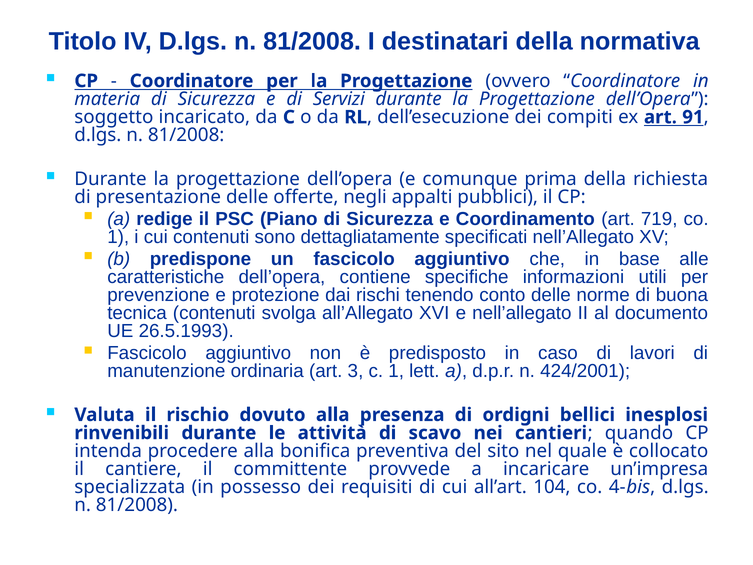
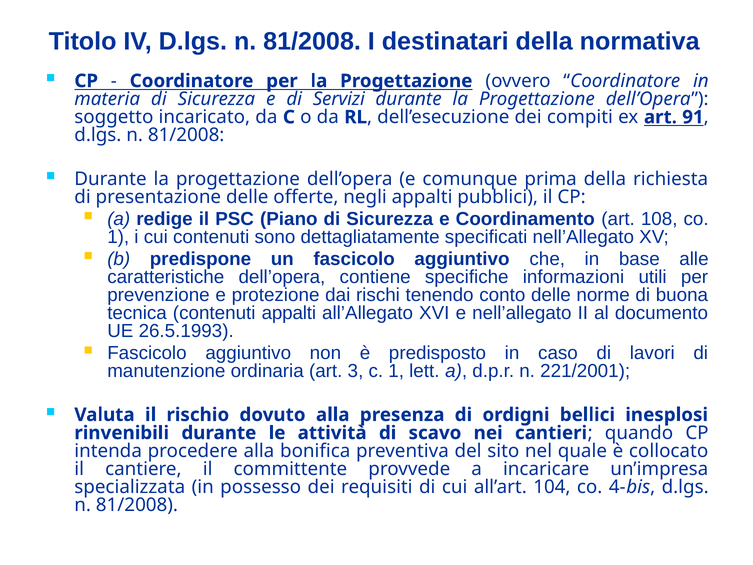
719: 719 -> 108 (659, 219)
contenuti svolga: svolga -> appalti (289, 313)
424/2001: 424/2001 -> 221/2001 (585, 371)
